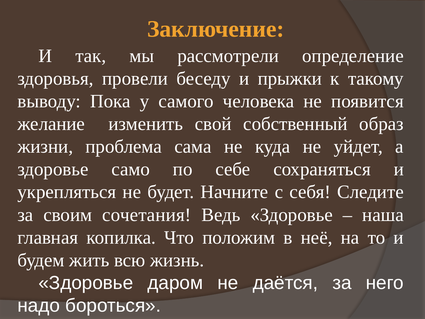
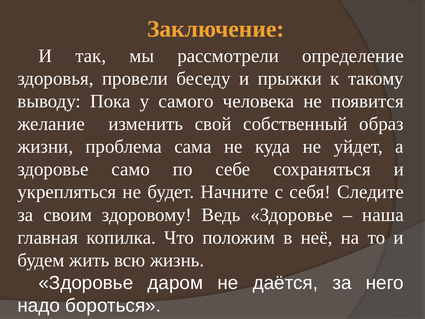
сочетания: сочетания -> здоровому (147, 215)
